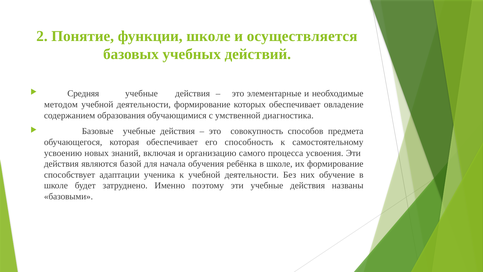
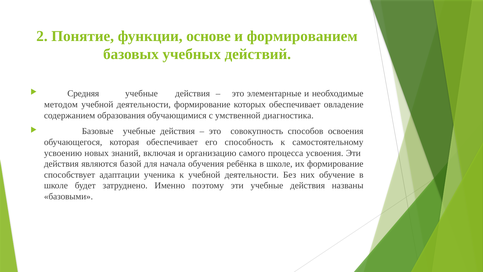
функции школе: школе -> основе (209, 36)
осуществляется: осуществляется -> формированием (302, 36)
предмета: предмета -> освоения (346, 131)
